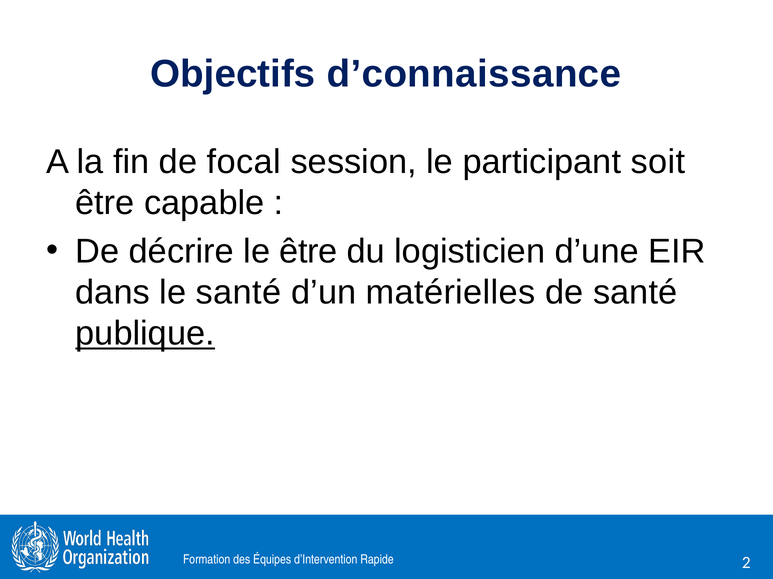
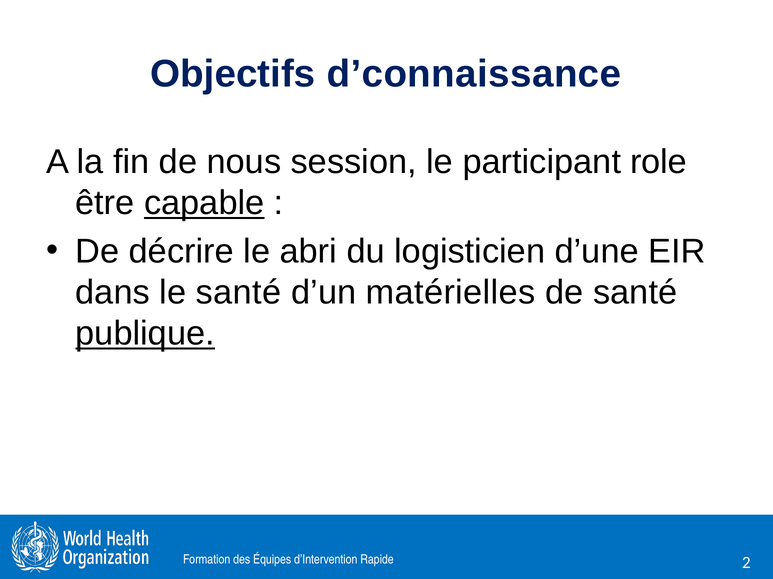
focal: focal -> nous (244, 162)
soit: soit -> role (659, 162)
capable underline: none -> present (204, 203)
le être: être -> abri (308, 252)
